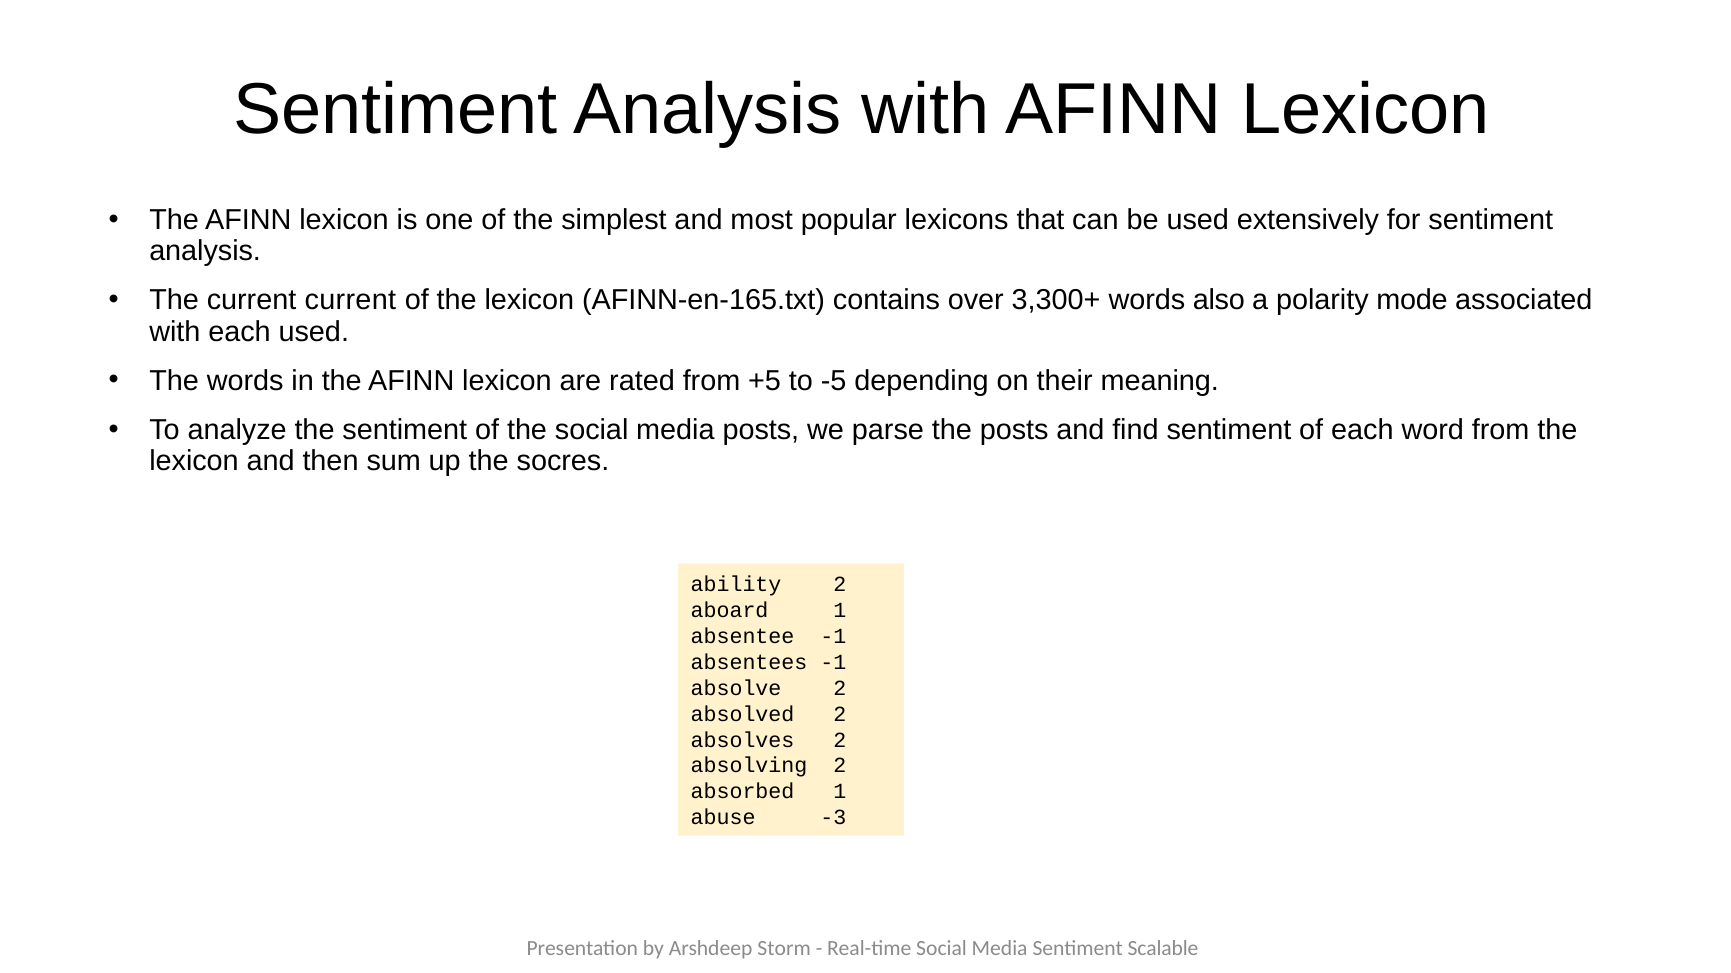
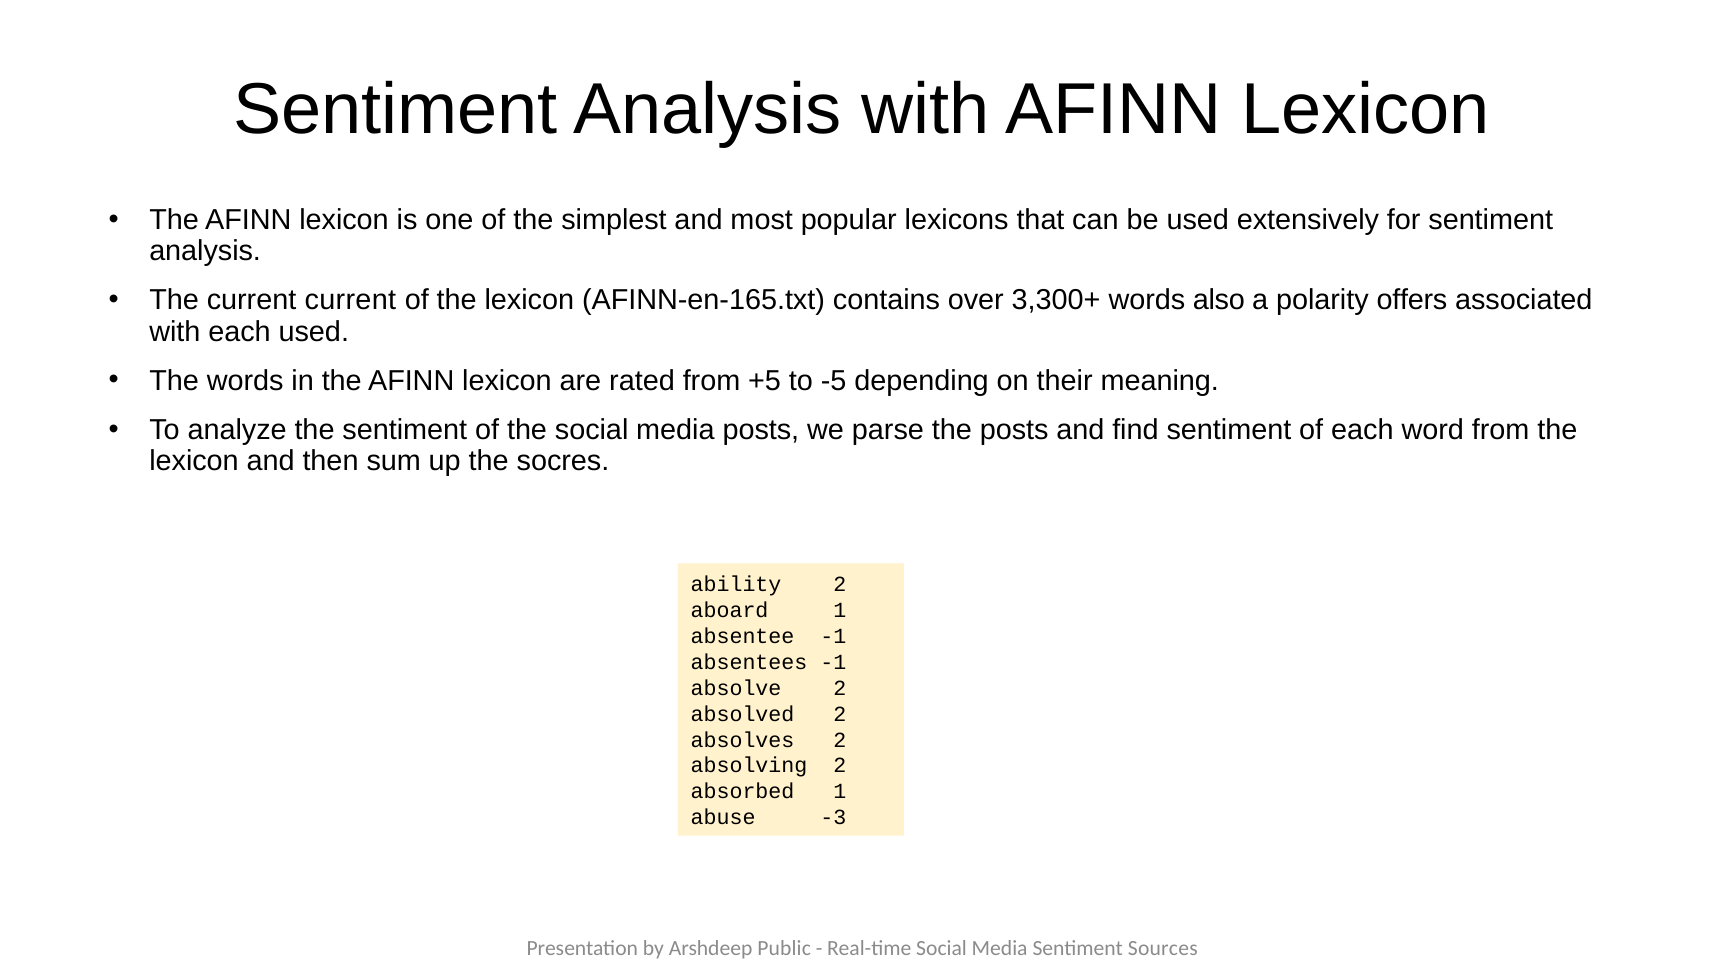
mode: mode -> offers (1412, 301)
Storm: Storm -> Public (784, 949)
Scalable: Scalable -> Sources (1163, 949)
